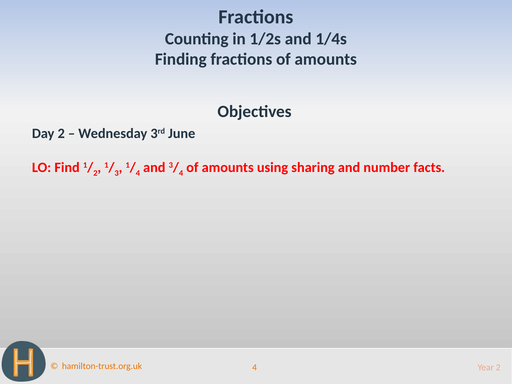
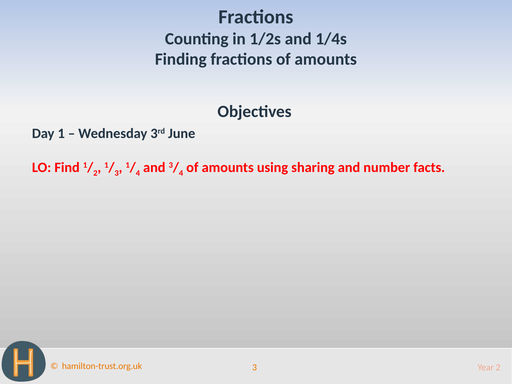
Day 2: 2 -> 1 (61, 133)
4: 4 -> 3 (255, 367)
